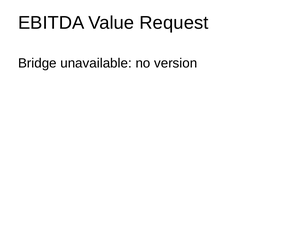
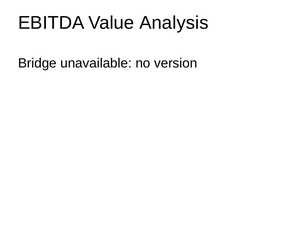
Request: Request -> Analysis (174, 23)
